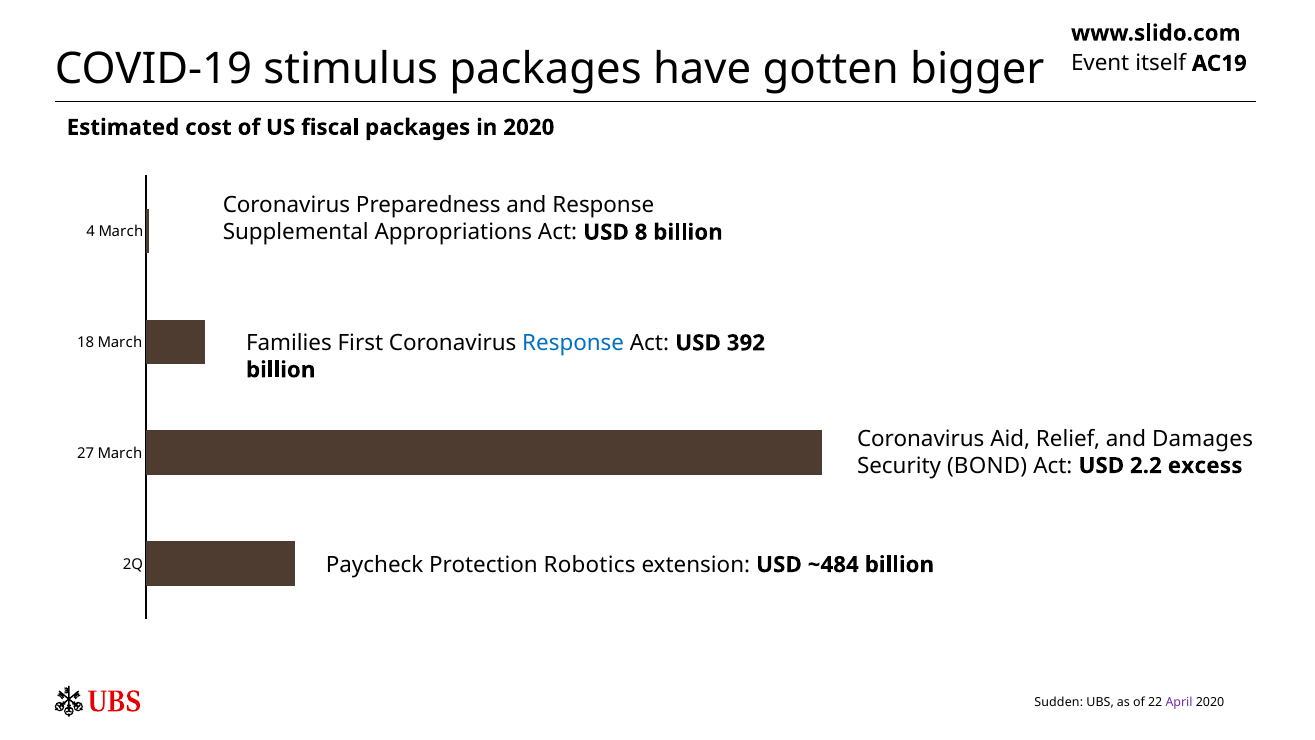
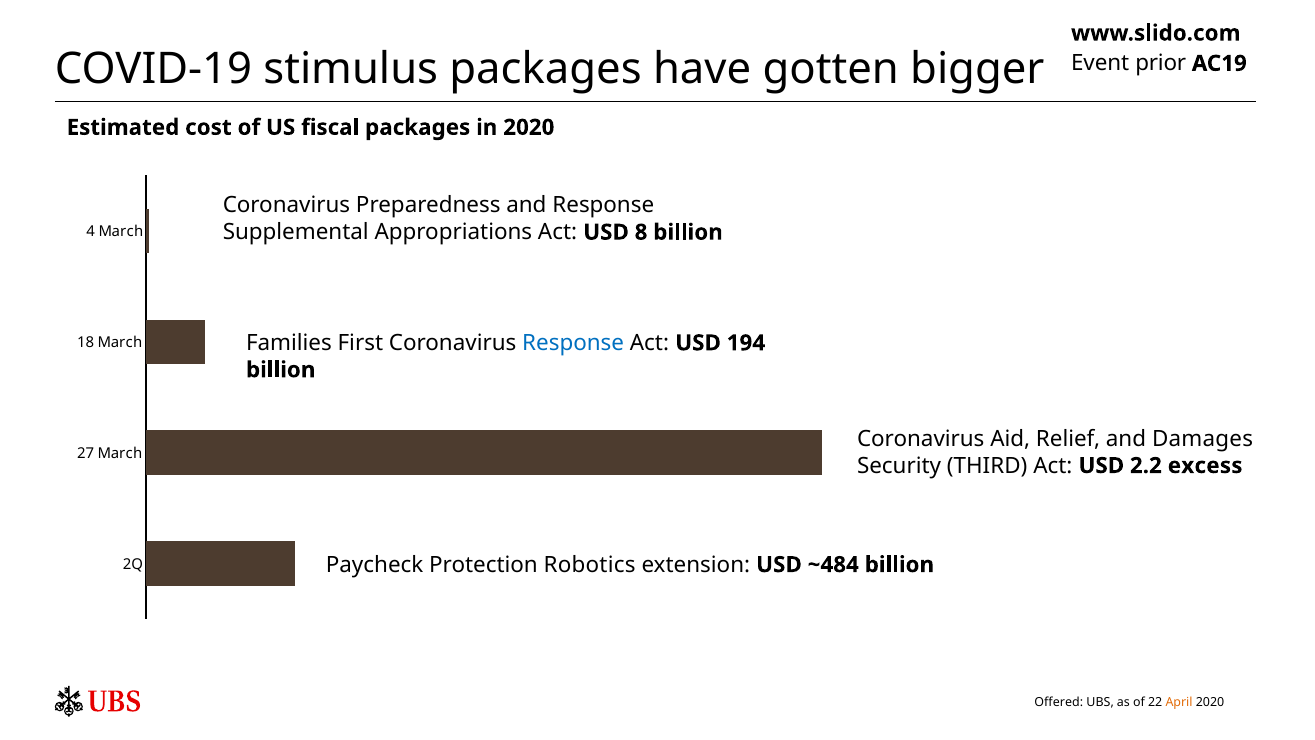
itself: itself -> prior (1161, 63)
392: 392 -> 194 (746, 343)
BOND: BOND -> THIRD (987, 466)
Sudden: Sudden -> Offered (1059, 702)
April colour: purple -> orange (1179, 702)
